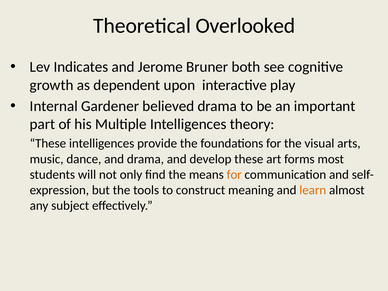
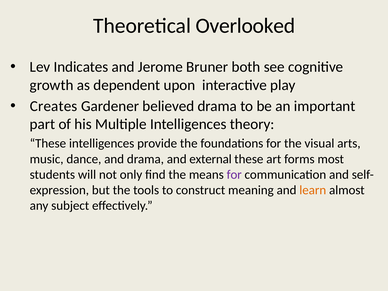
Internal: Internal -> Creates (54, 106)
develop: develop -> external (211, 159)
for colour: orange -> purple (234, 175)
